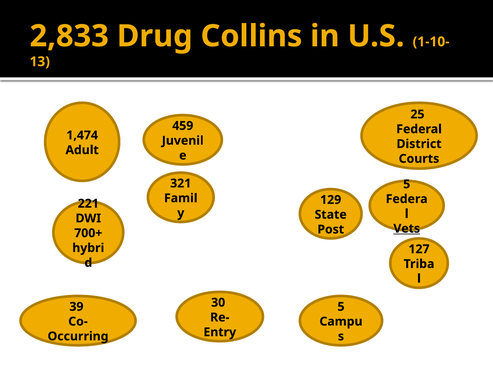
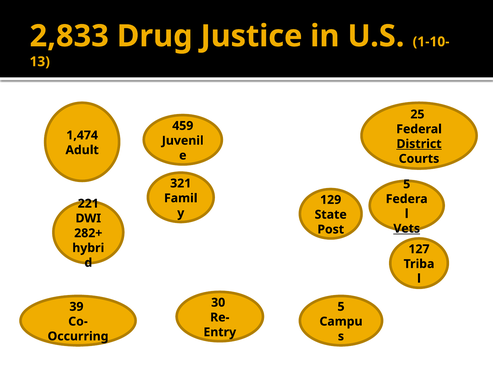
Collins: Collins -> Justice (252, 36)
District underline: none -> present (419, 144)
700+: 700+ -> 282+ (88, 233)
